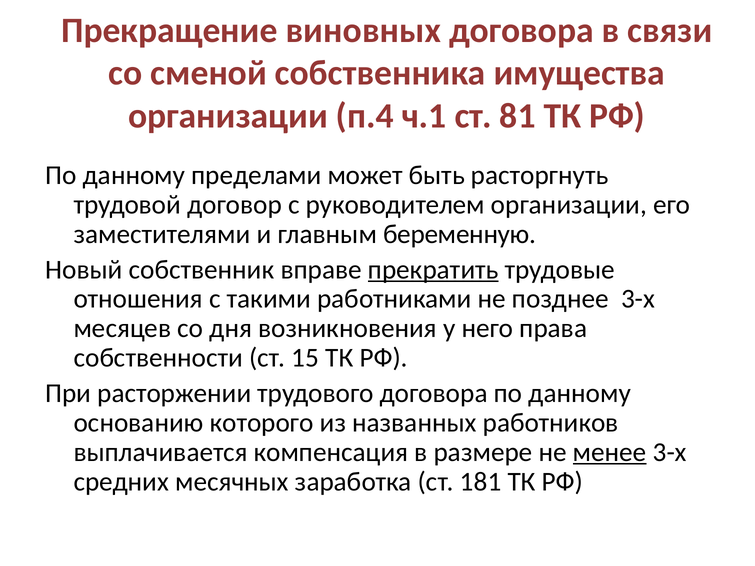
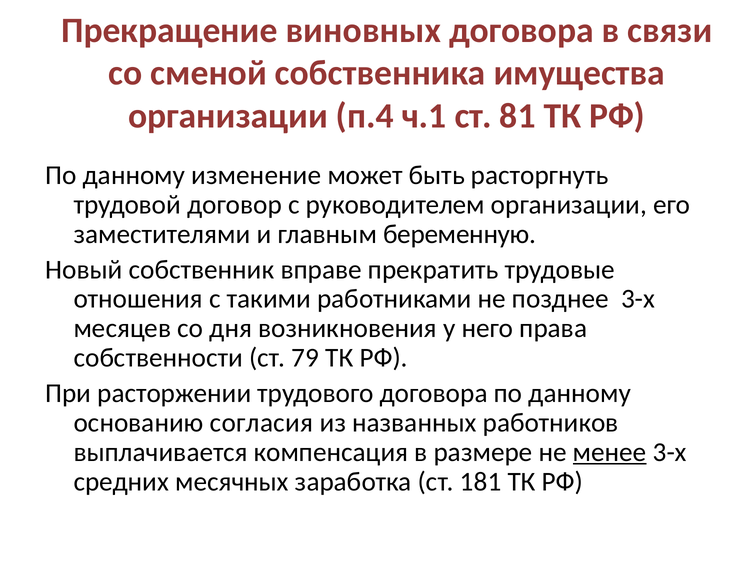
пределами: пределами -> изменение (256, 175)
прекратить underline: present -> none (433, 270)
15: 15 -> 79 (305, 358)
которого: которого -> согласия (262, 423)
